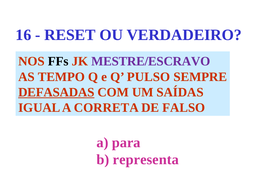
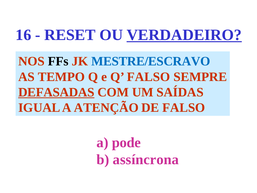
VERDADEIRO underline: none -> present (184, 35)
MESTRE/ESCRAVO colour: purple -> blue (151, 61)
Q PULSO: PULSO -> FALSO (148, 77)
CORRETA: CORRETA -> ATENÇÃO (106, 108)
para: para -> pode (126, 142)
representa: representa -> assíncrona (146, 159)
